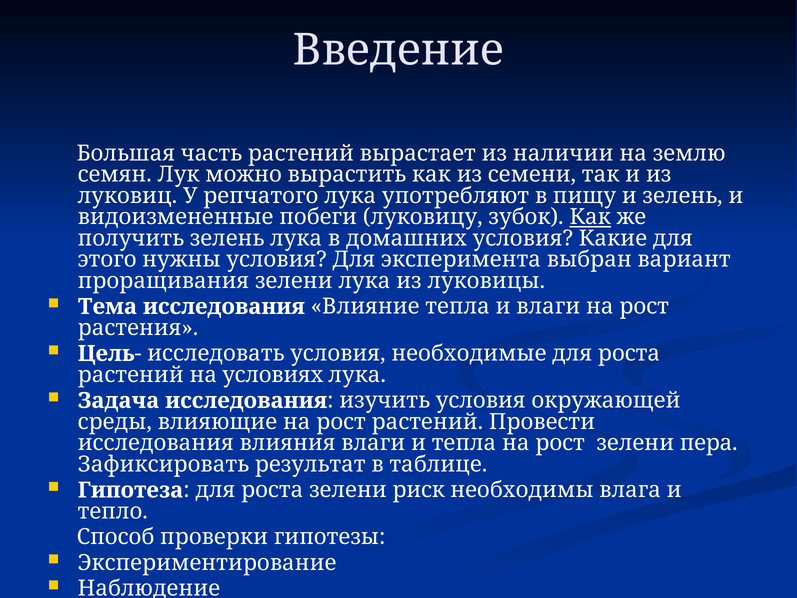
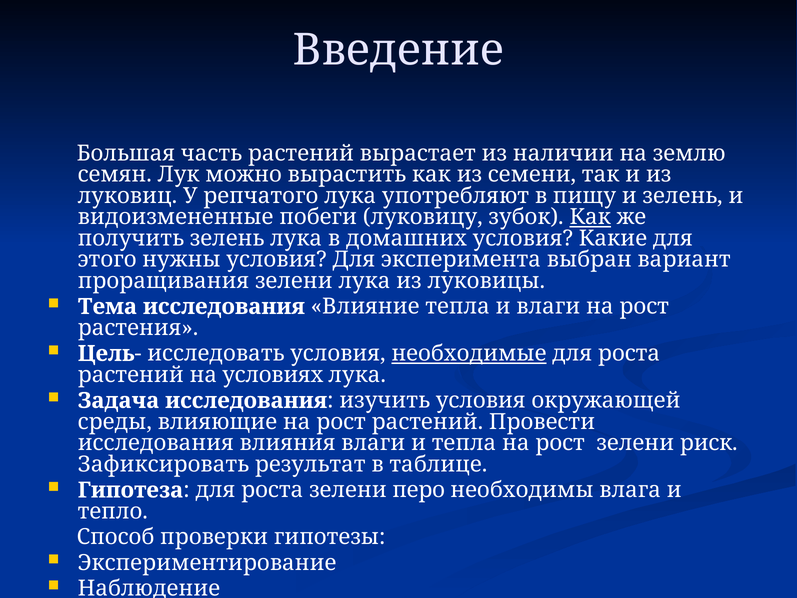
необходимые underline: none -> present (469, 353)
пера: пера -> риск (709, 443)
риск: риск -> перо (419, 490)
